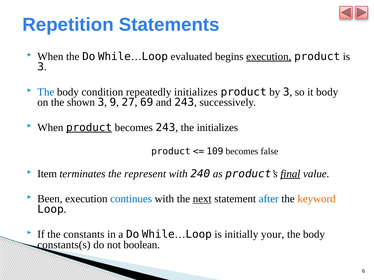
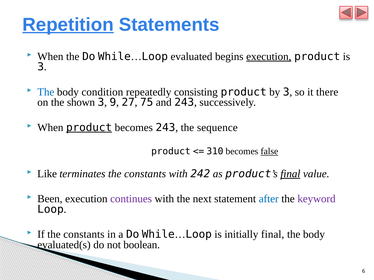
Repetition underline: none -> present (68, 25)
repeatedly initializes: initializes -> consisting (196, 92)
it body: body -> there (327, 92)
69: 69 -> 75 (147, 103)
the initializes: initializes -> sequence (217, 128)
109: 109 -> 310 (215, 152)
false underline: none -> present (269, 152)
Item: Item -> Like (47, 174)
terminates the represent: represent -> constants (145, 174)
240: 240 -> 242 (200, 174)
continues colour: blue -> purple (131, 199)
next underline: present -> none (202, 199)
keyword colour: orange -> purple (317, 199)
initially your: your -> final (273, 235)
constants(s: constants(s -> evaluated(s (64, 245)
